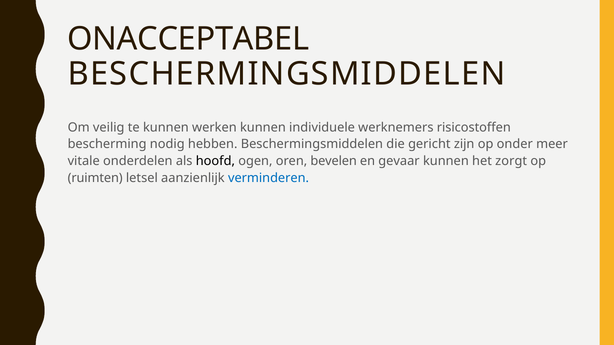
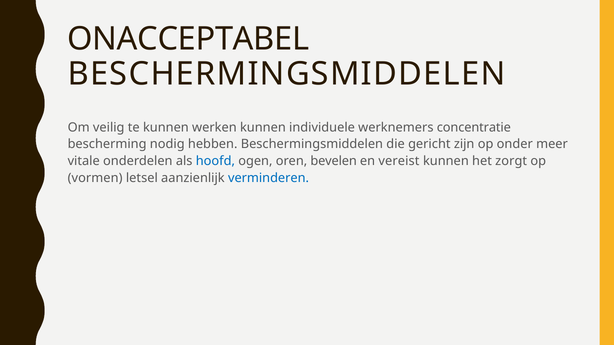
risicostoffen: risicostoffen -> concentratie (474, 128)
hoofd colour: black -> blue (215, 161)
gevaar: gevaar -> vereist (399, 161)
ruimten: ruimten -> vormen (95, 178)
